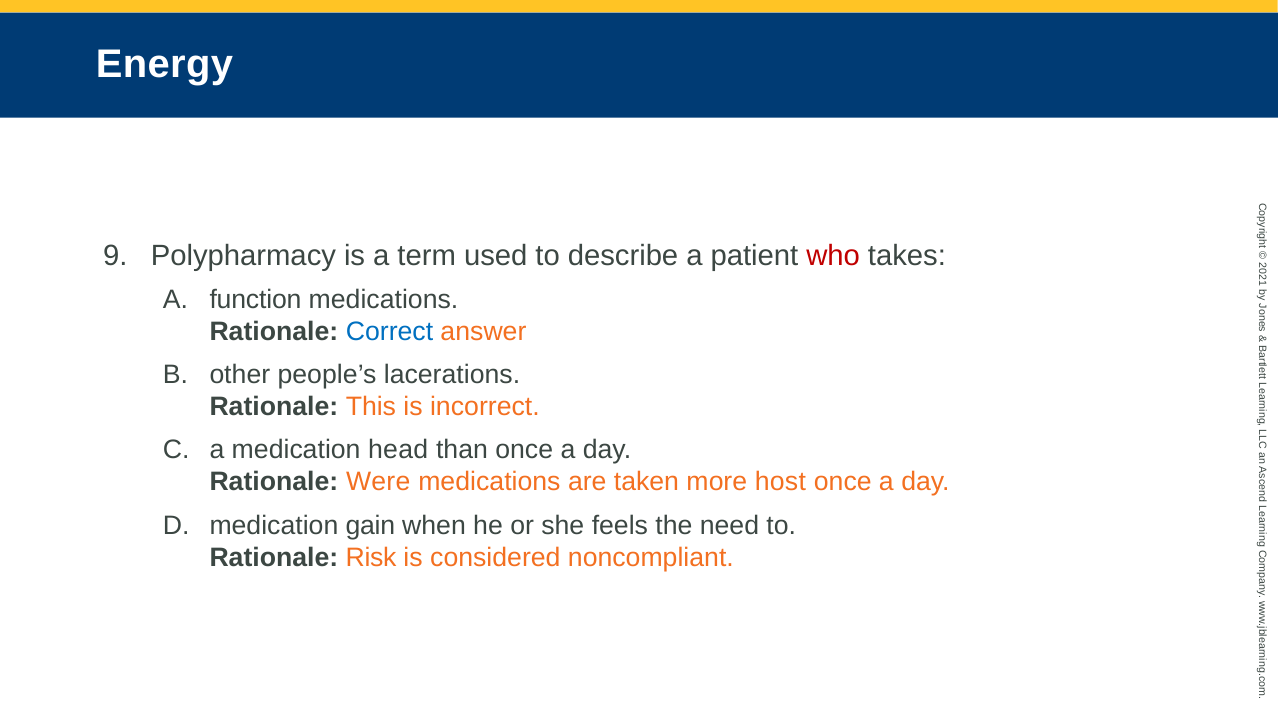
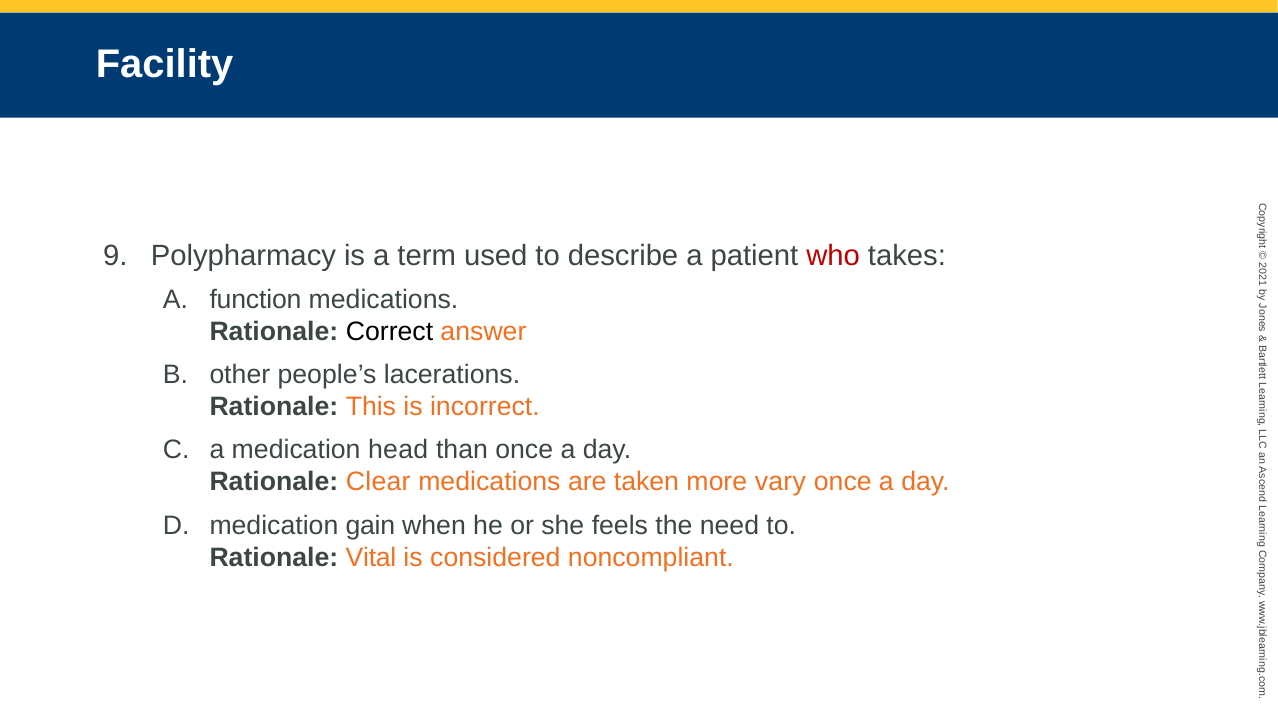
Energy: Energy -> Facility (165, 64)
Correct colour: blue -> black (389, 332)
Were: Were -> Clear (378, 482)
host: host -> vary (780, 482)
Risk: Risk -> Vital (371, 557)
